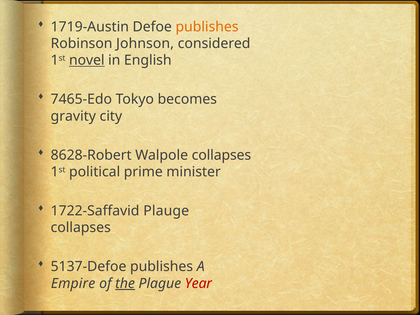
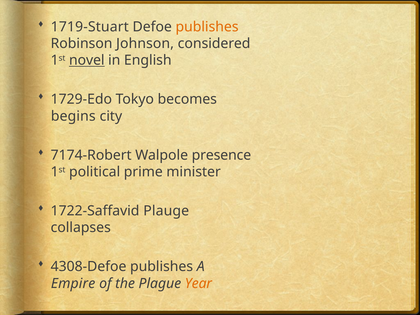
1719-Austin: 1719-Austin -> 1719-Stuart (90, 27)
7465-Edo: 7465-Edo -> 1729-Edo (81, 99)
gravity: gravity -> begins (73, 116)
8628-Robert: 8628-Robert -> 7174-Robert (91, 155)
Walpole collapses: collapses -> presence (221, 155)
5137-Defoe: 5137-Defoe -> 4308-Defoe (89, 267)
the underline: present -> none (125, 283)
Year colour: red -> orange (198, 283)
